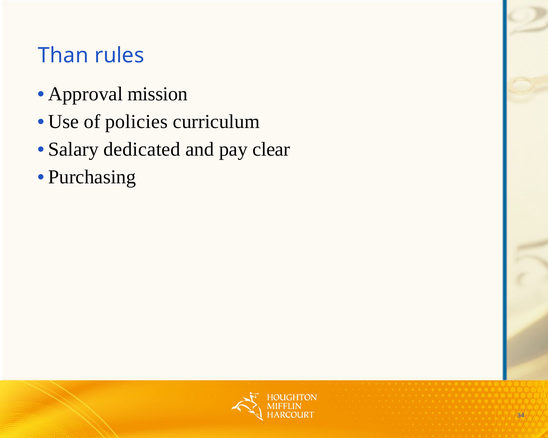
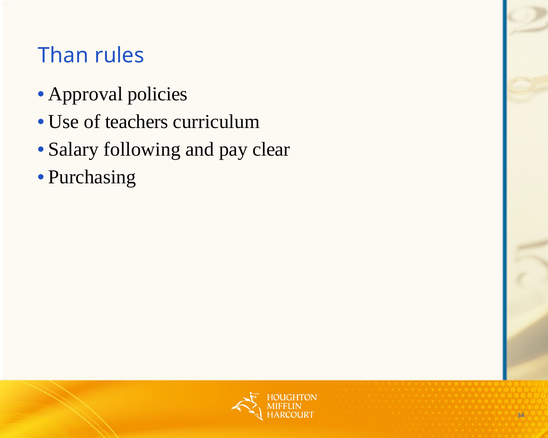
mission: mission -> policies (158, 94)
policies: policies -> teachers (137, 122)
dedicated: dedicated -> following (142, 150)
